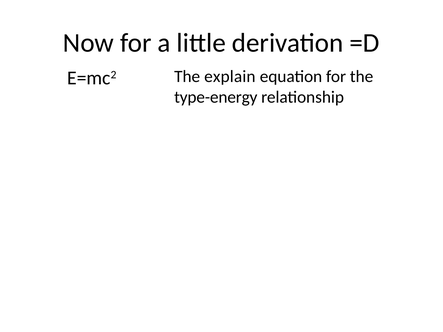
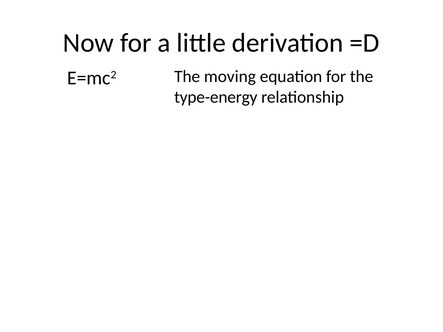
explain: explain -> moving (230, 76)
